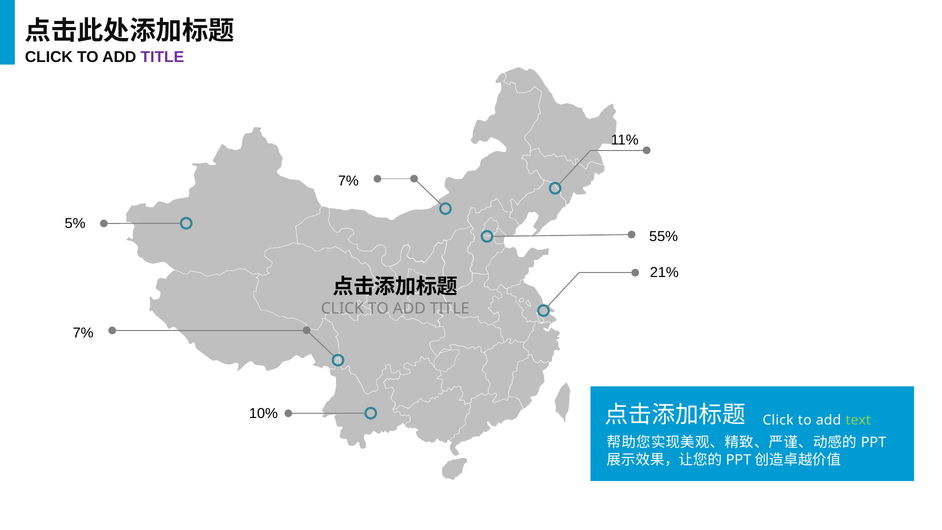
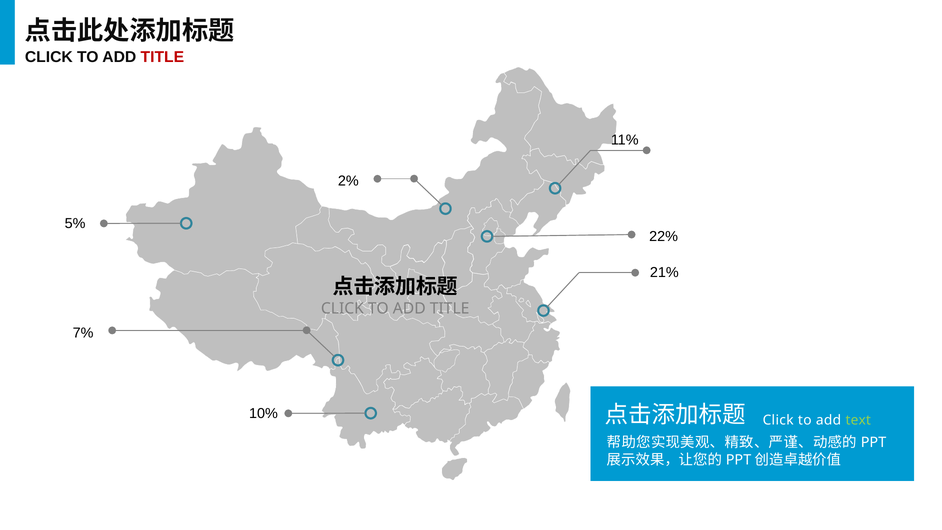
TITLE colour: purple -> red (162, 57)
7%: 7% -> 2% (348, 181)
55%: 55% -> 22% (664, 236)
